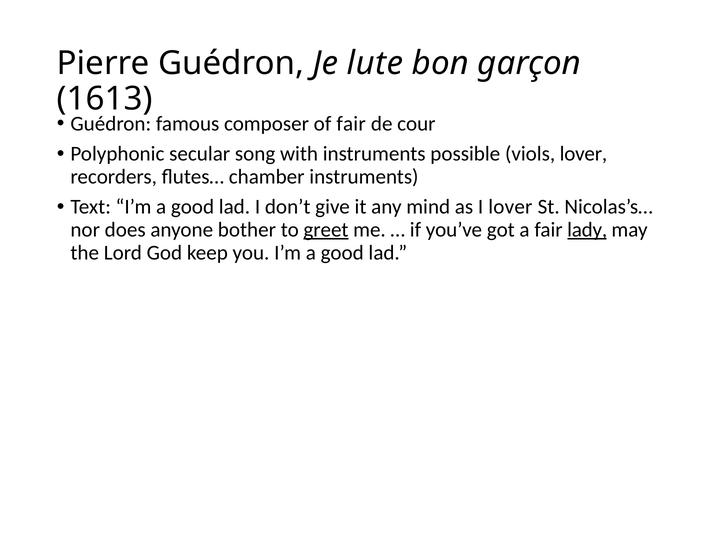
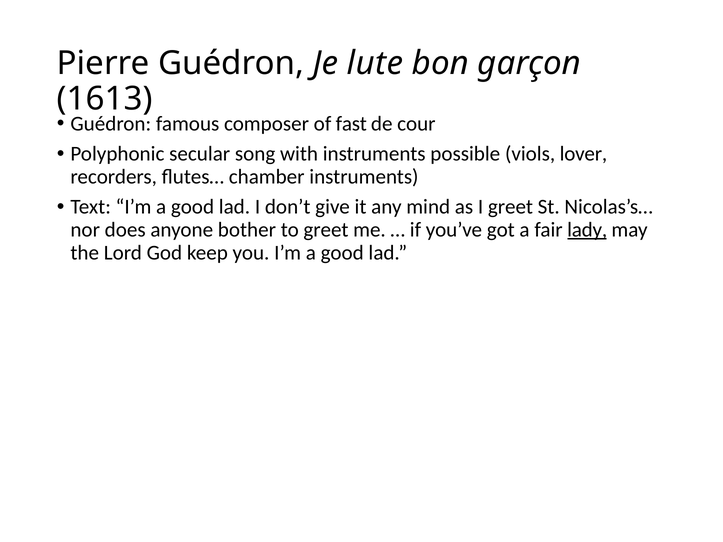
of fair: fair -> fast (351, 124)
I lover: lover -> greet (510, 207)
greet underline: present -> none (326, 230)
